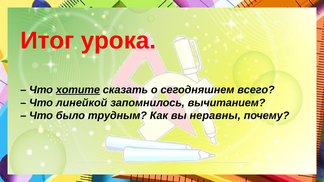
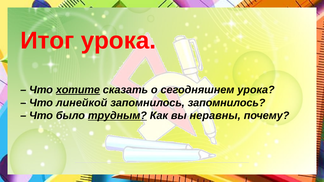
сегодняшнем всего: всего -> урока (256, 90)
запомнилось вычитанием: вычитанием -> запомнилось (227, 103)
трудным underline: none -> present (117, 116)
